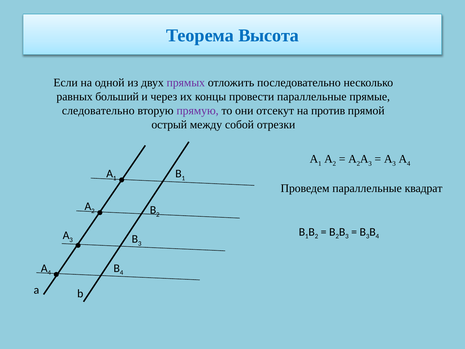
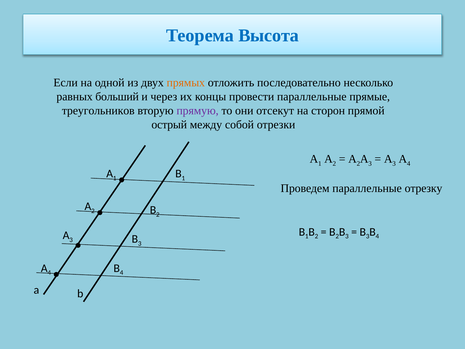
прямых colour: purple -> orange (186, 83)
следовательно: следовательно -> треугольников (98, 111)
против: против -> сторон (328, 111)
квадрат: квадрат -> отрезку (424, 188)
